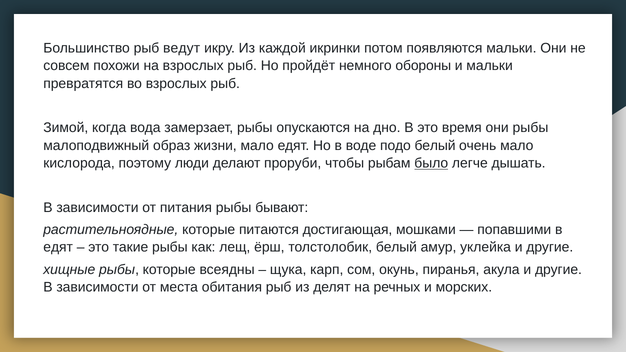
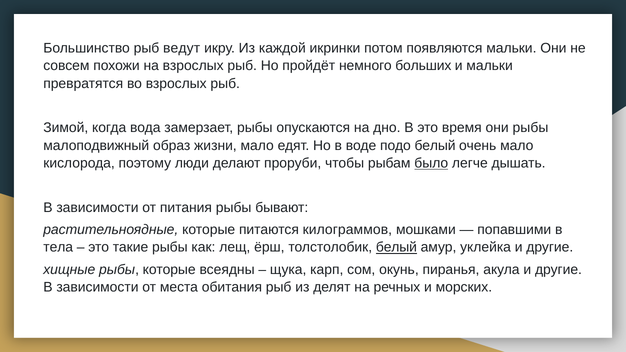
обороны: обороны -> больших (423, 66)
достигающая: достигающая -> килограммов (347, 230)
едят: едят -> тела (58, 247)
белый underline: none -> present (396, 247)
